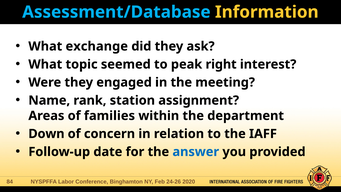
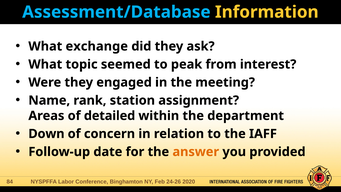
right: right -> from (221, 64)
families: families -> detailed (110, 116)
answer colour: blue -> orange (196, 152)
